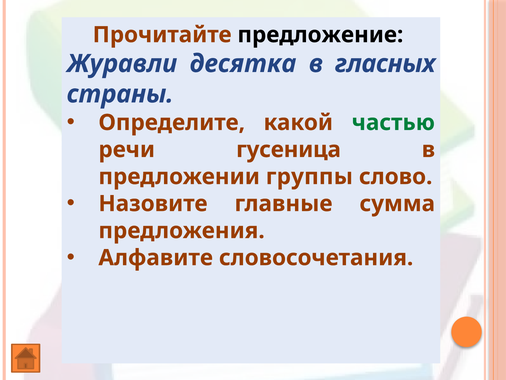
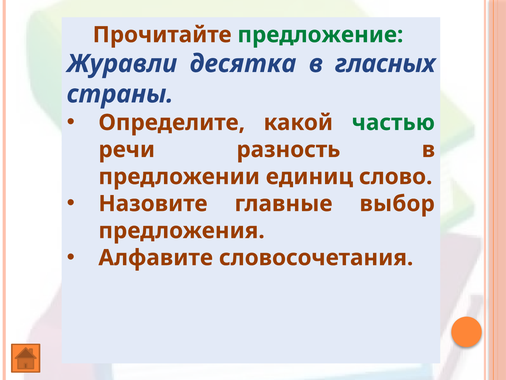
предложение colour: black -> green (320, 35)
гусеница: гусеница -> разность (288, 149)
группы: группы -> единиц (309, 176)
сумма: сумма -> выбор (397, 203)
